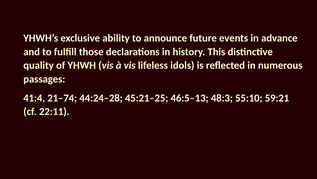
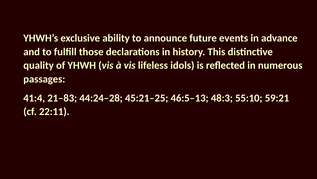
21–74: 21–74 -> 21–83 (62, 98)
